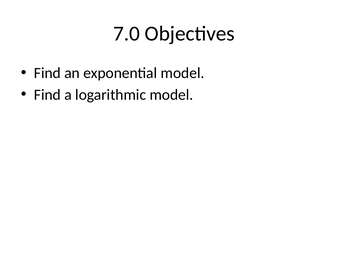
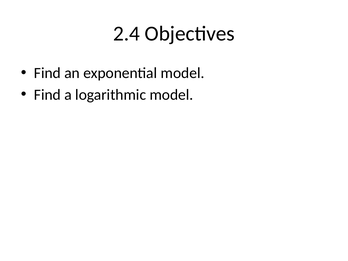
7.0: 7.0 -> 2.4 (127, 34)
